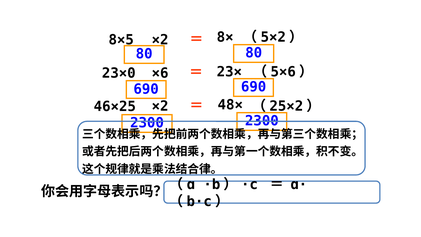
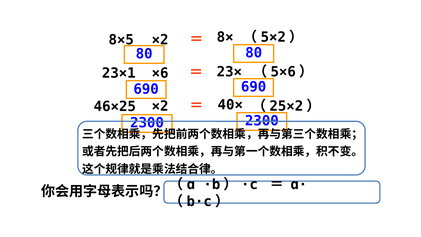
23×0: 23×0 -> 23×1 (119, 73)
48×: 48× -> 40× (230, 105)
